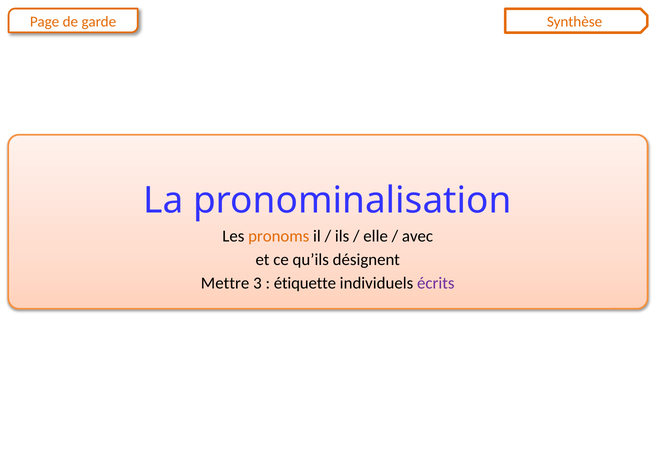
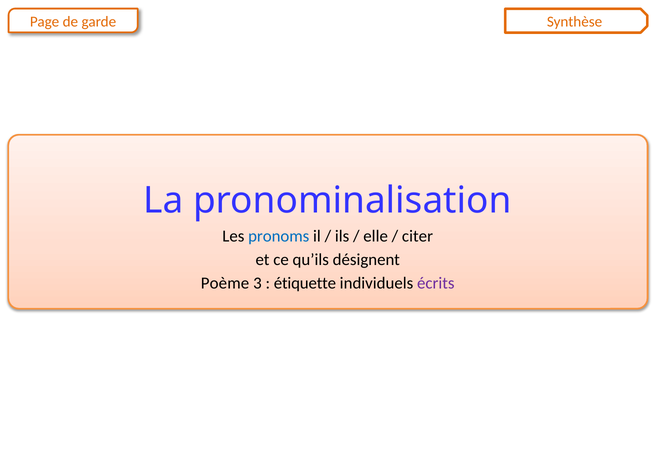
pronoms colour: orange -> blue (279, 236)
avec: avec -> citer (418, 236)
Mettre: Mettre -> Poème (225, 283)
